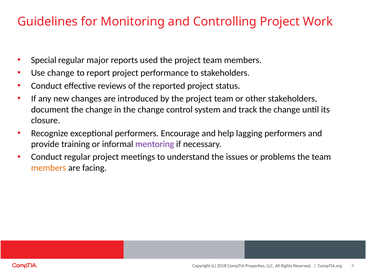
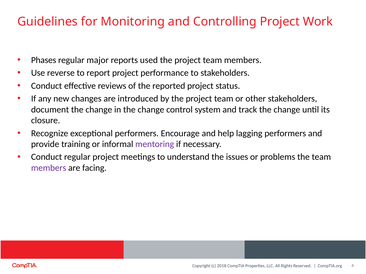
Special: Special -> Phases (44, 60)
Use change: change -> reverse (61, 73)
members colour: orange -> purple (49, 168)
